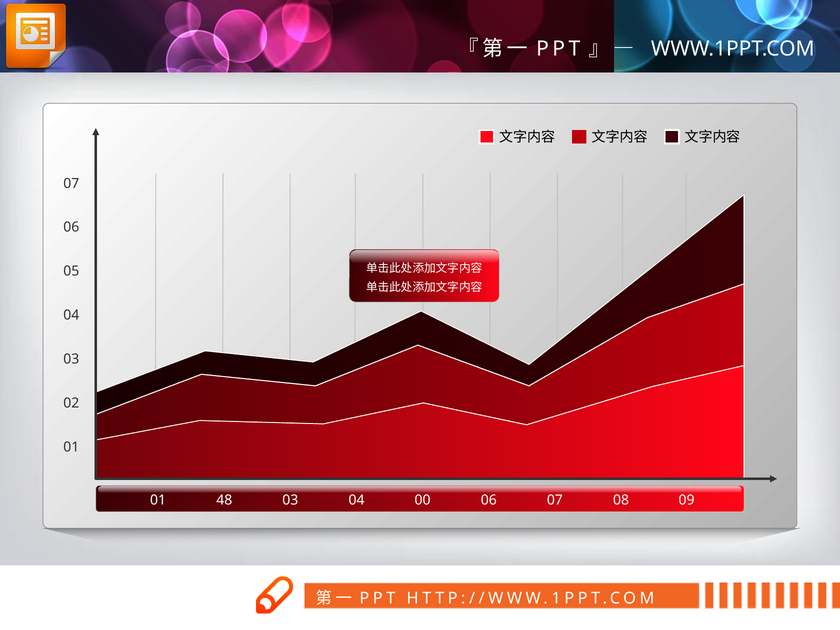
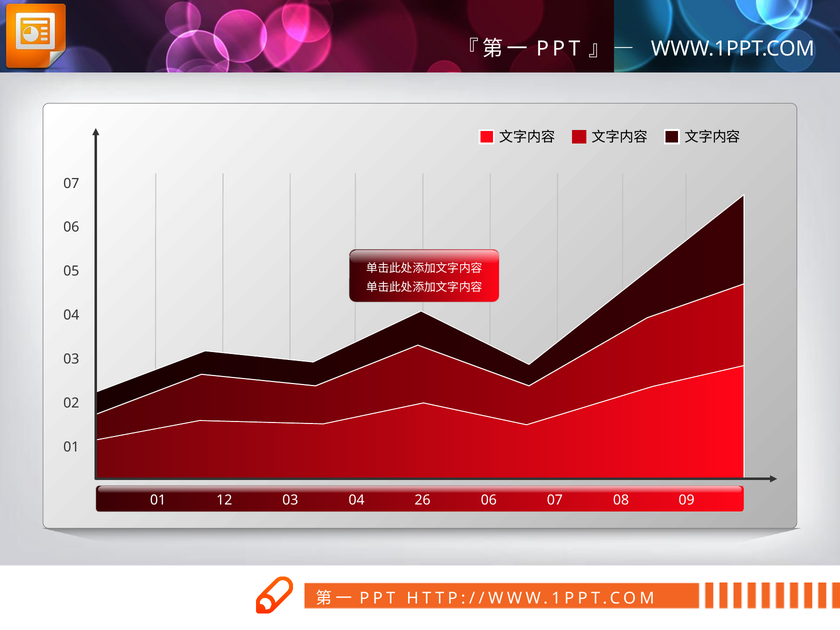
48: 48 -> 12 (224, 500)
00: 00 -> 26 (423, 500)
